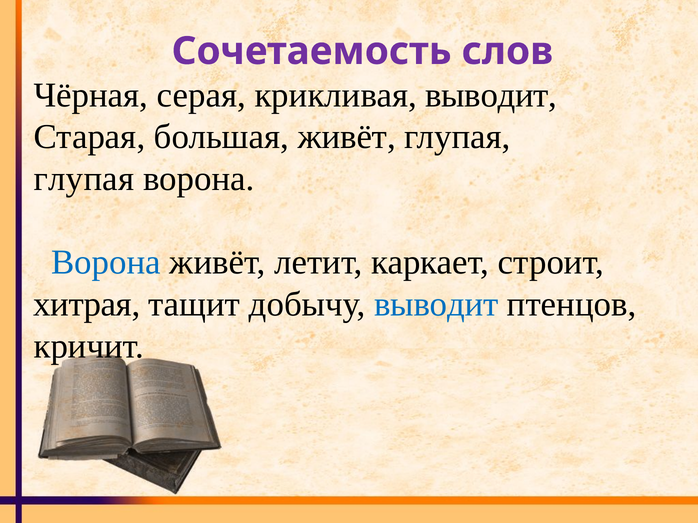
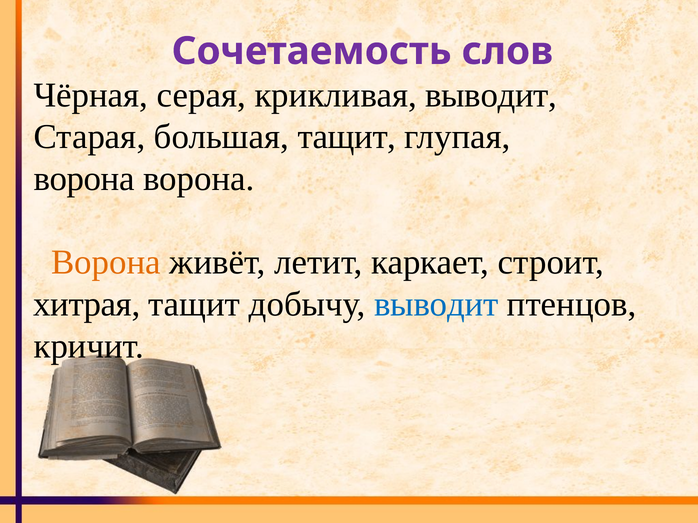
большая живёт: живёт -> тащит (347, 137)
глупая: глупая -> ворона (84, 179)
Ворона colour: blue -> orange (106, 263)
